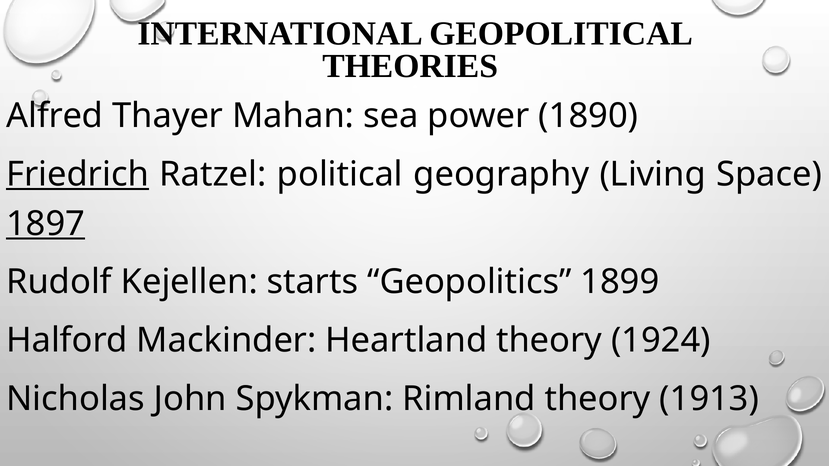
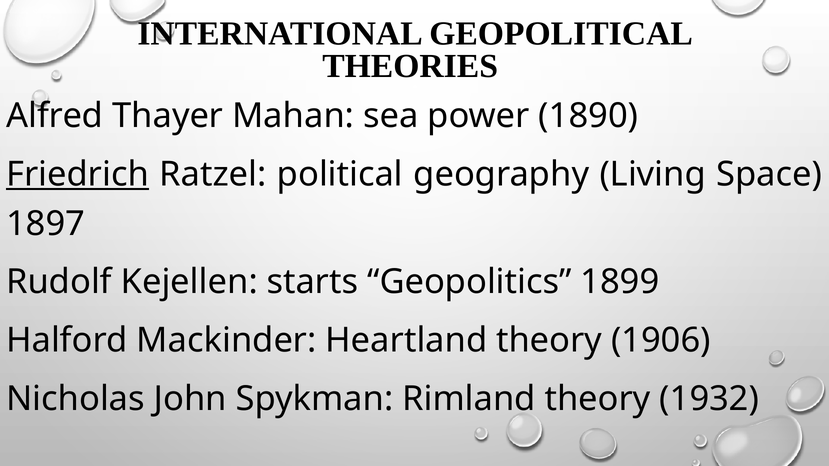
1897 underline: present -> none (46, 224)
1924: 1924 -> 1906 (661, 341)
1913: 1913 -> 1932 (709, 399)
